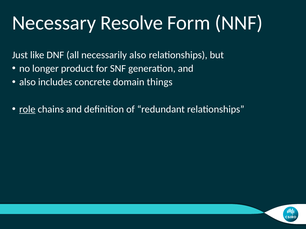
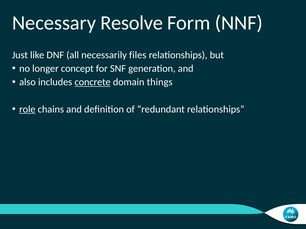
necessarily also: also -> files (138, 55)
product: product -> concept (77, 69)
concrete underline: none -> present (93, 82)
